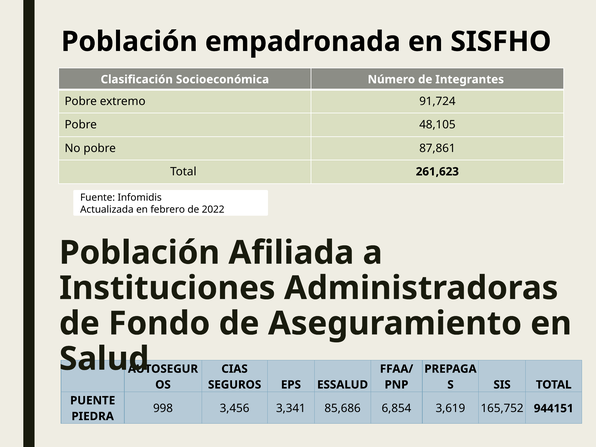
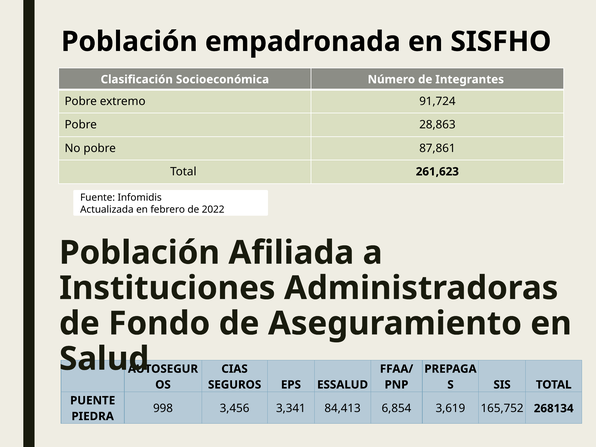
48,105: 48,105 -> 28,863 (437, 125)
85,686: 85,686 -> 84,413 (343, 408)
944151: 944151 -> 268134 (554, 408)
